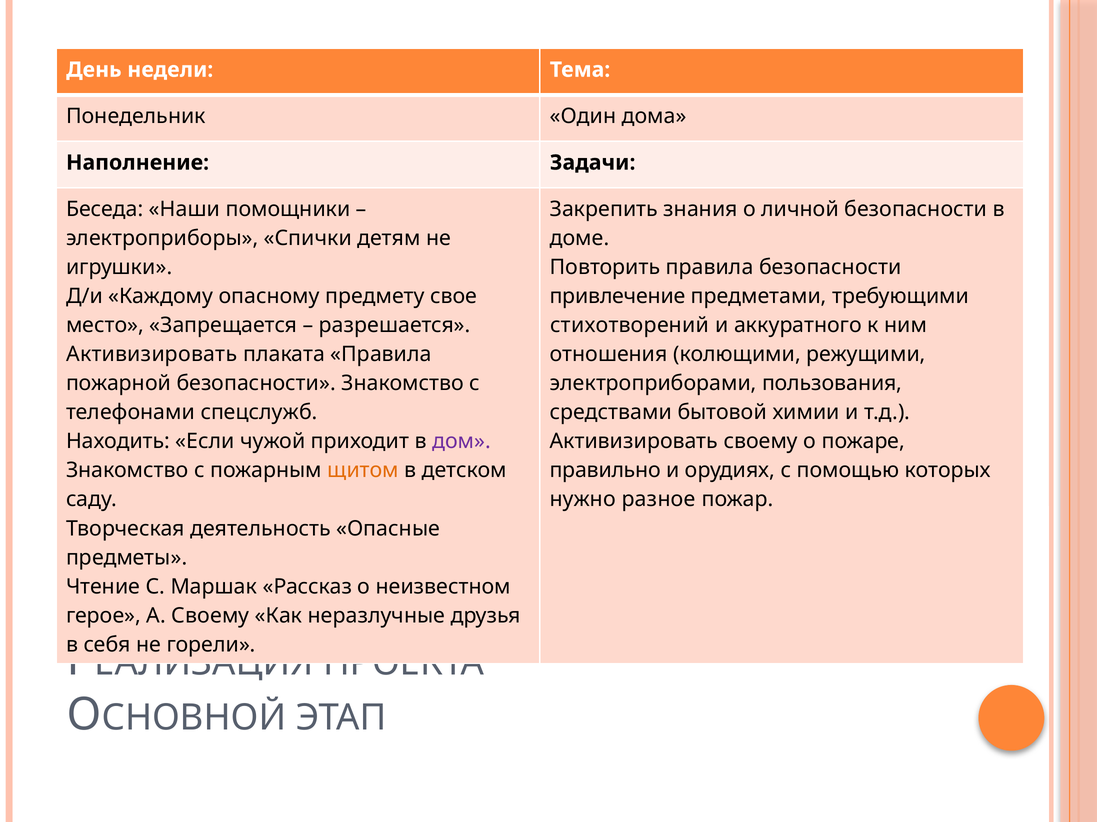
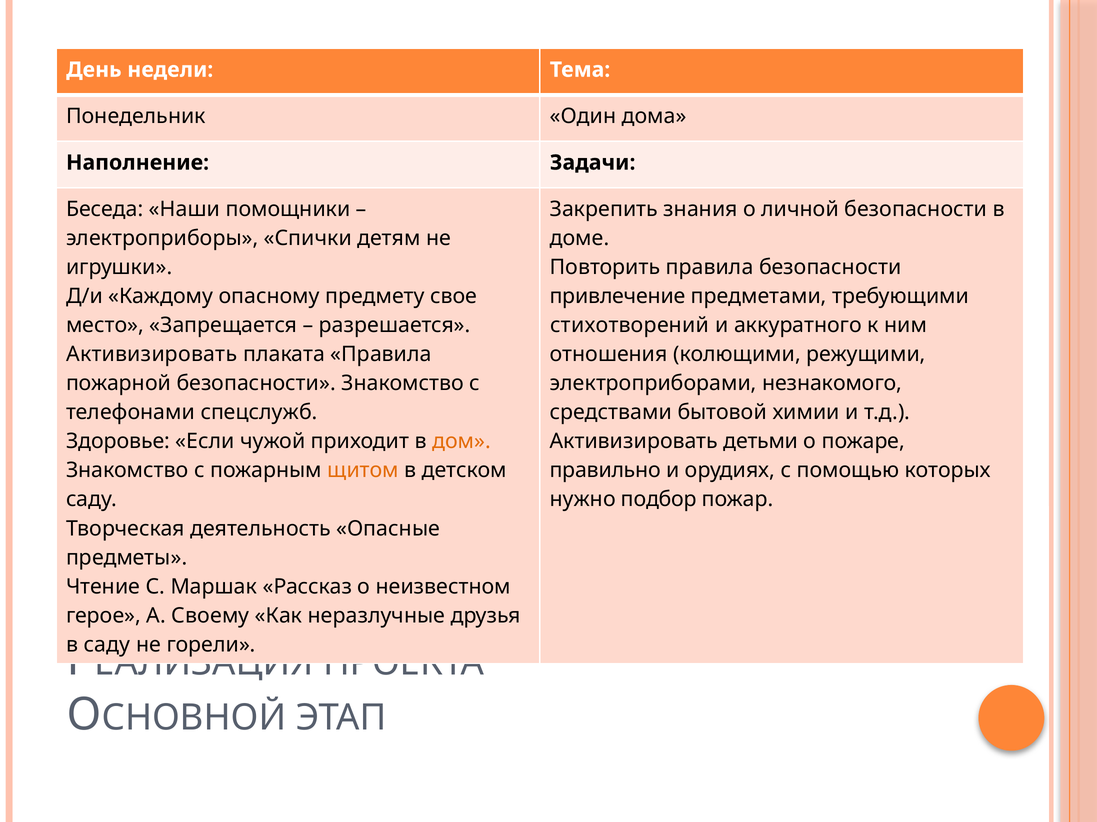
пользования: пользования -> незнакомого (832, 384)
Находить: Находить -> Здоровье (118, 442)
дом colour: purple -> orange (462, 442)
Активизировать своему: своему -> детьми (761, 442)
разное: разное -> подбор (659, 500)
себя: себя -> саду (107, 645)
